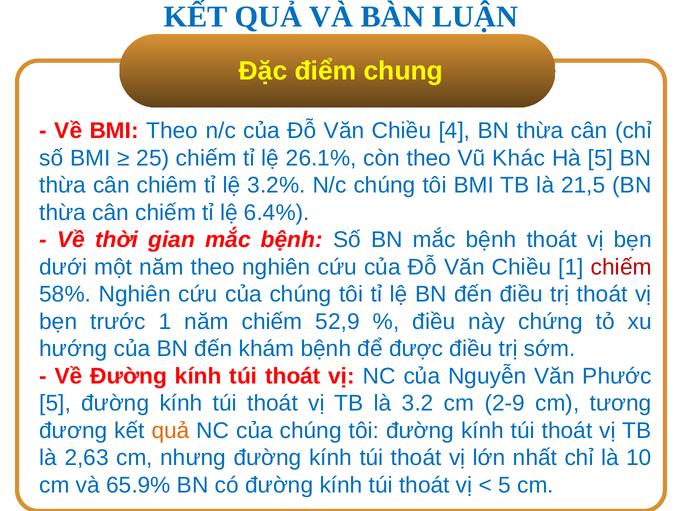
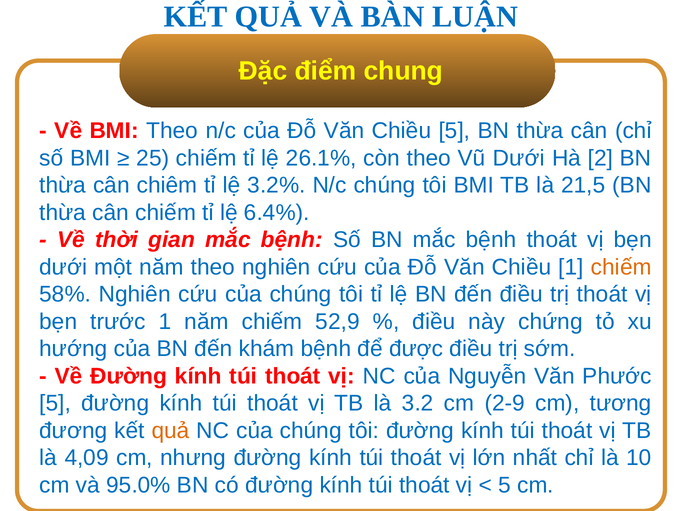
Chiều 4: 4 -> 5 (454, 131)
Vũ Khác: Khác -> Dưới (519, 158)
Hà 5: 5 -> 2 (600, 158)
chiếm colour: red -> orange (621, 267)
2,63: 2,63 -> 4,09 (87, 458)
65.9%: 65.9% -> 95.0% (138, 486)
